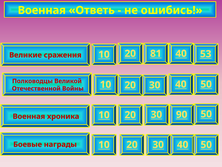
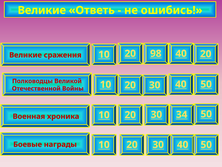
Военная: Военная -> Великие (42, 10)
81: 81 -> 98 (156, 53)
53: 53 -> 20 (206, 54)
90: 90 -> 34 (182, 114)
